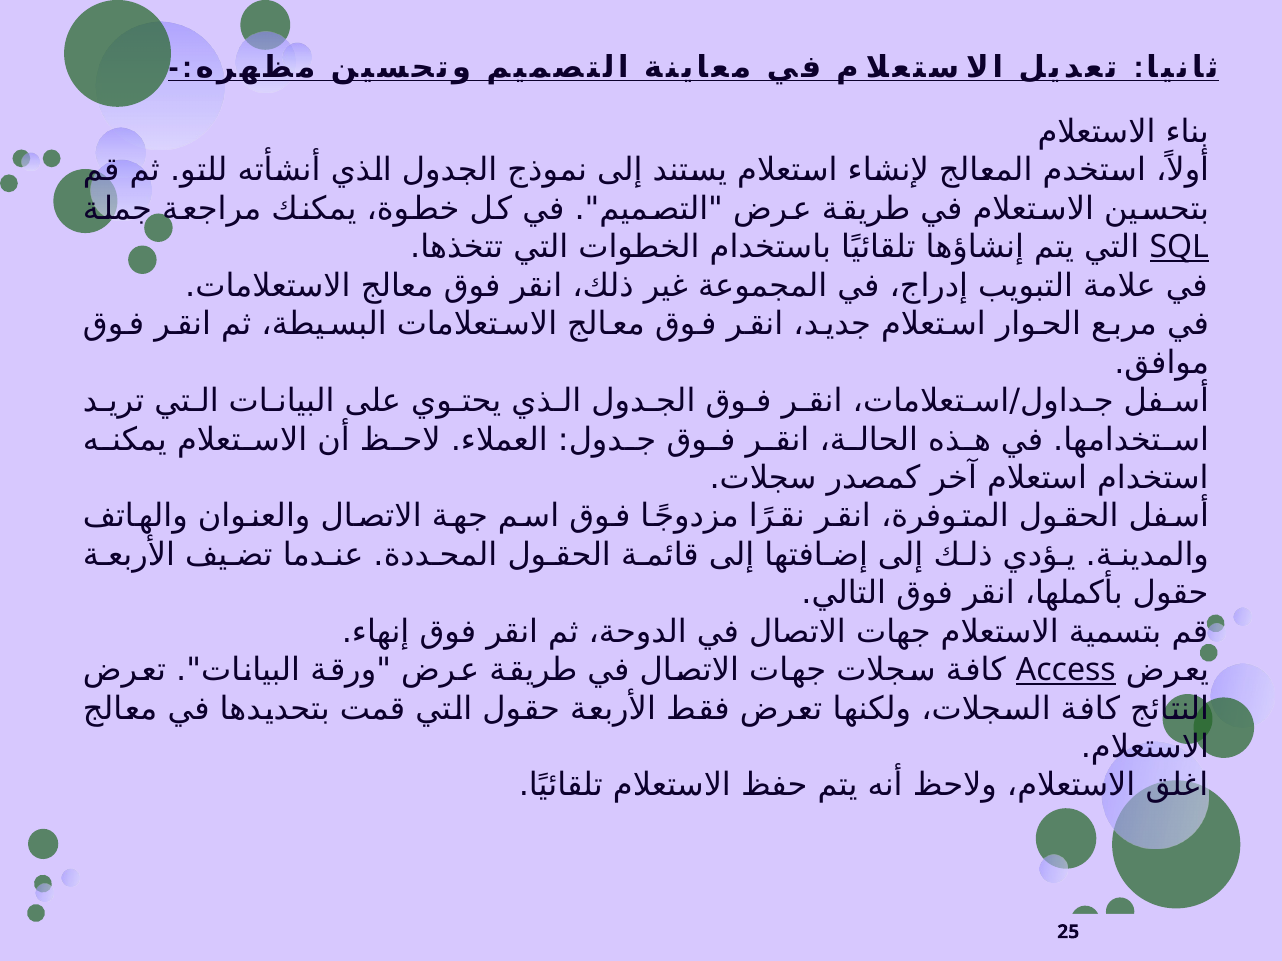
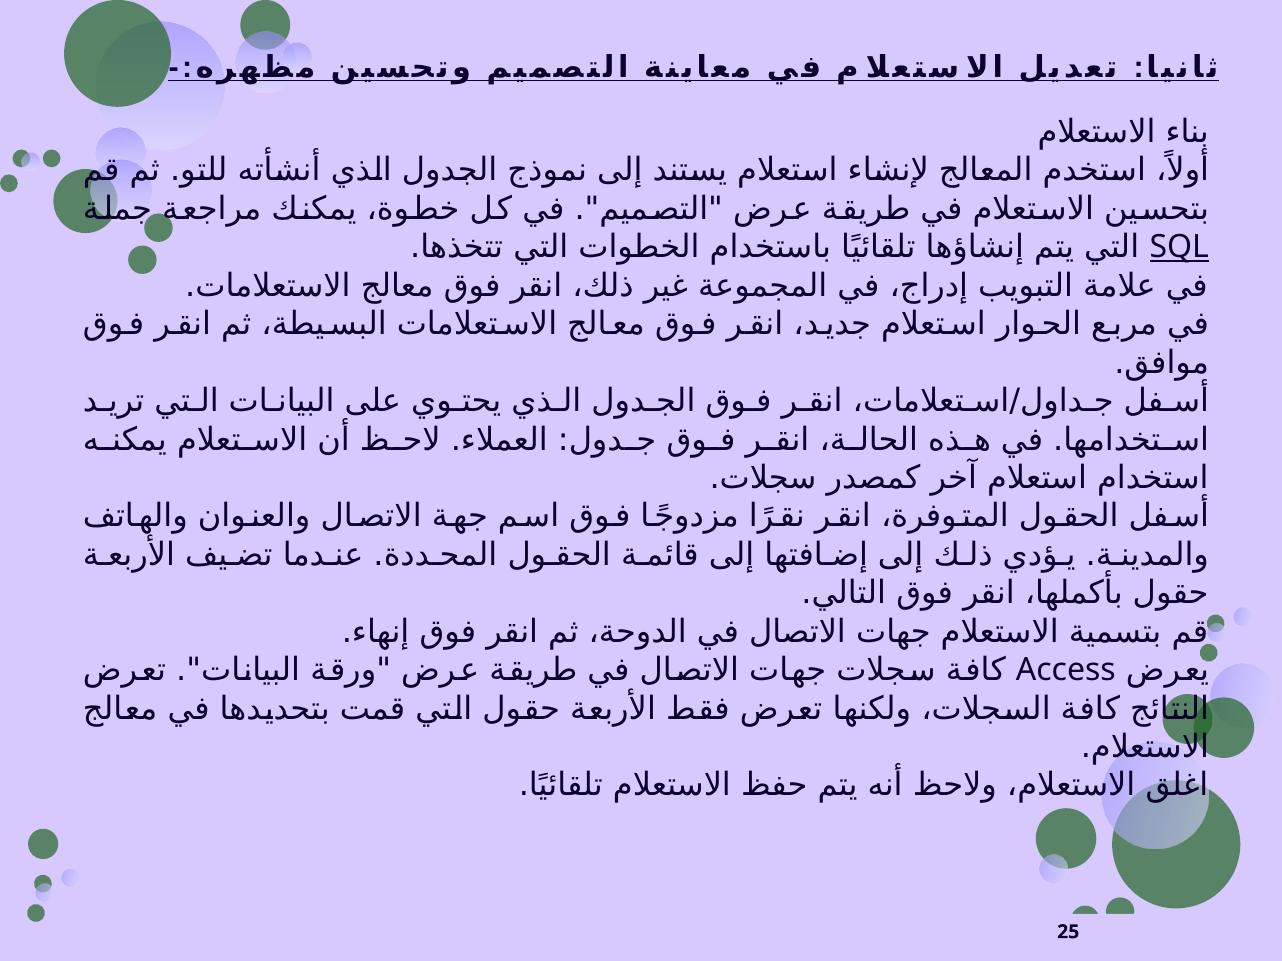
Access underline: present -> none (1066, 670)
